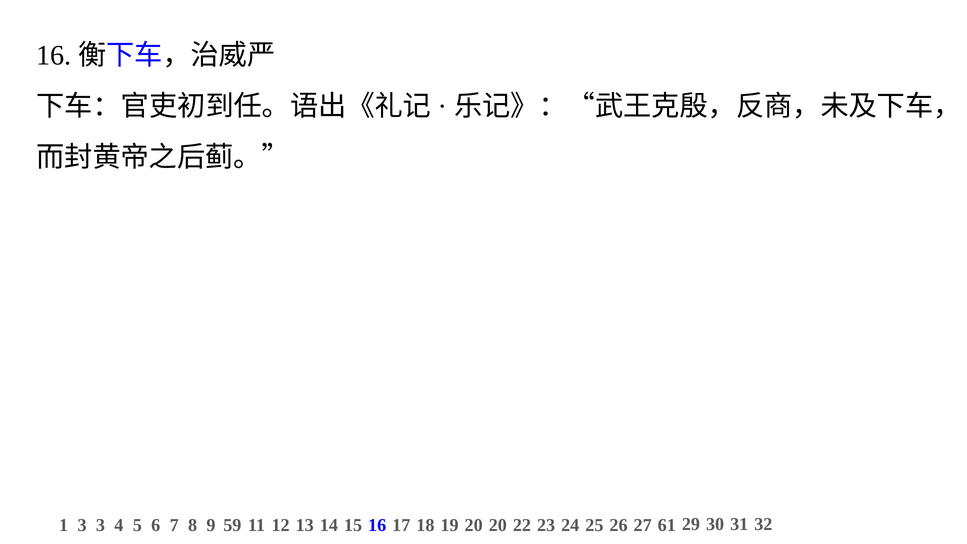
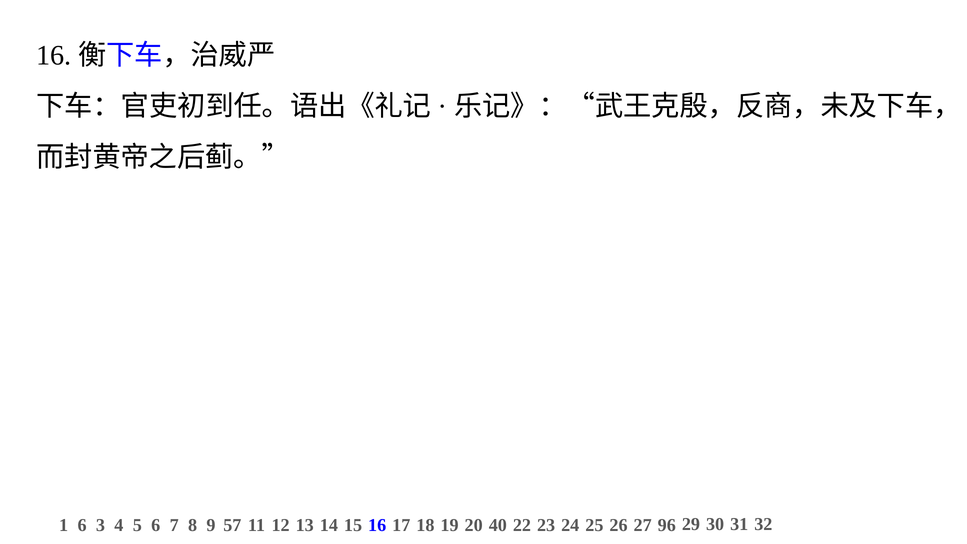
1 3: 3 -> 6 (82, 526)
59: 59 -> 57 (232, 526)
20 20: 20 -> 40 (498, 526)
61: 61 -> 96 (667, 526)
